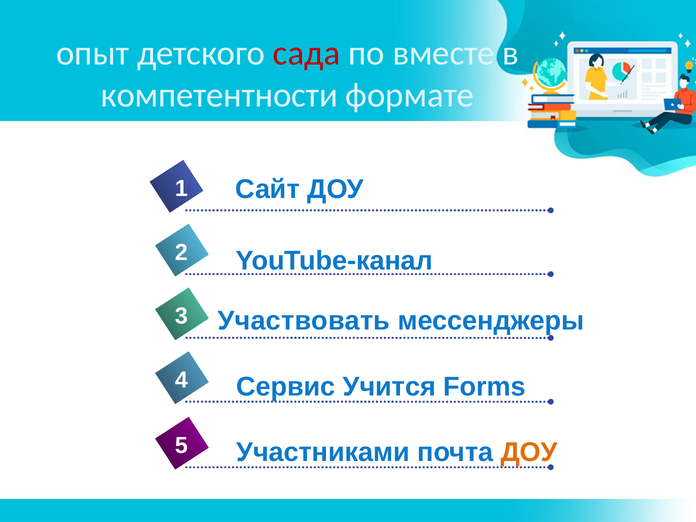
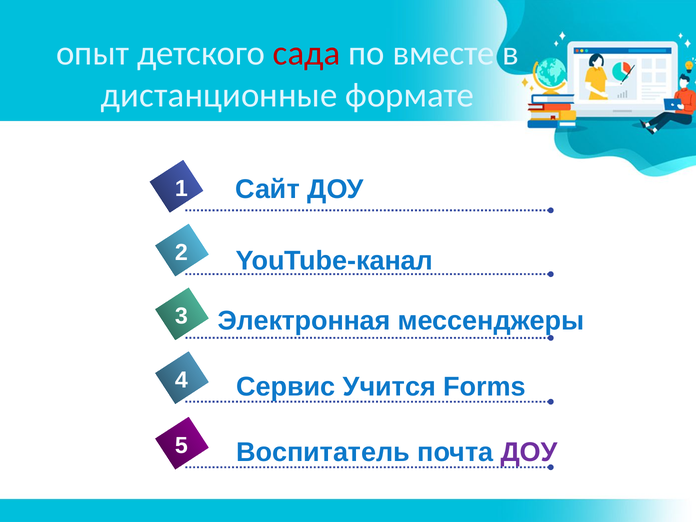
компетентности: компетентности -> дистанционные (219, 95)
Участвовать: Участвовать -> Электронная (304, 321)
Участниками: Участниками -> Воспитатель (323, 452)
ДОУ colour: orange -> purple (529, 452)
